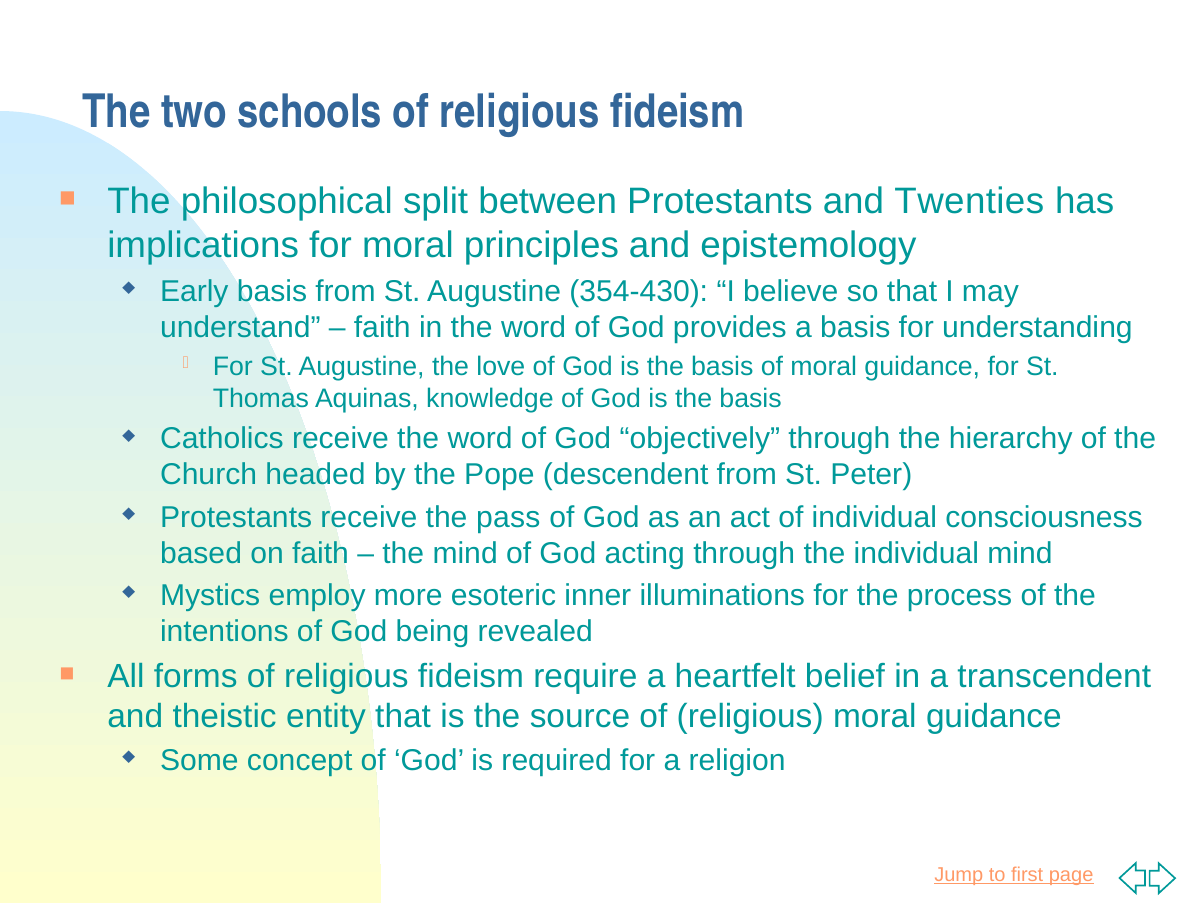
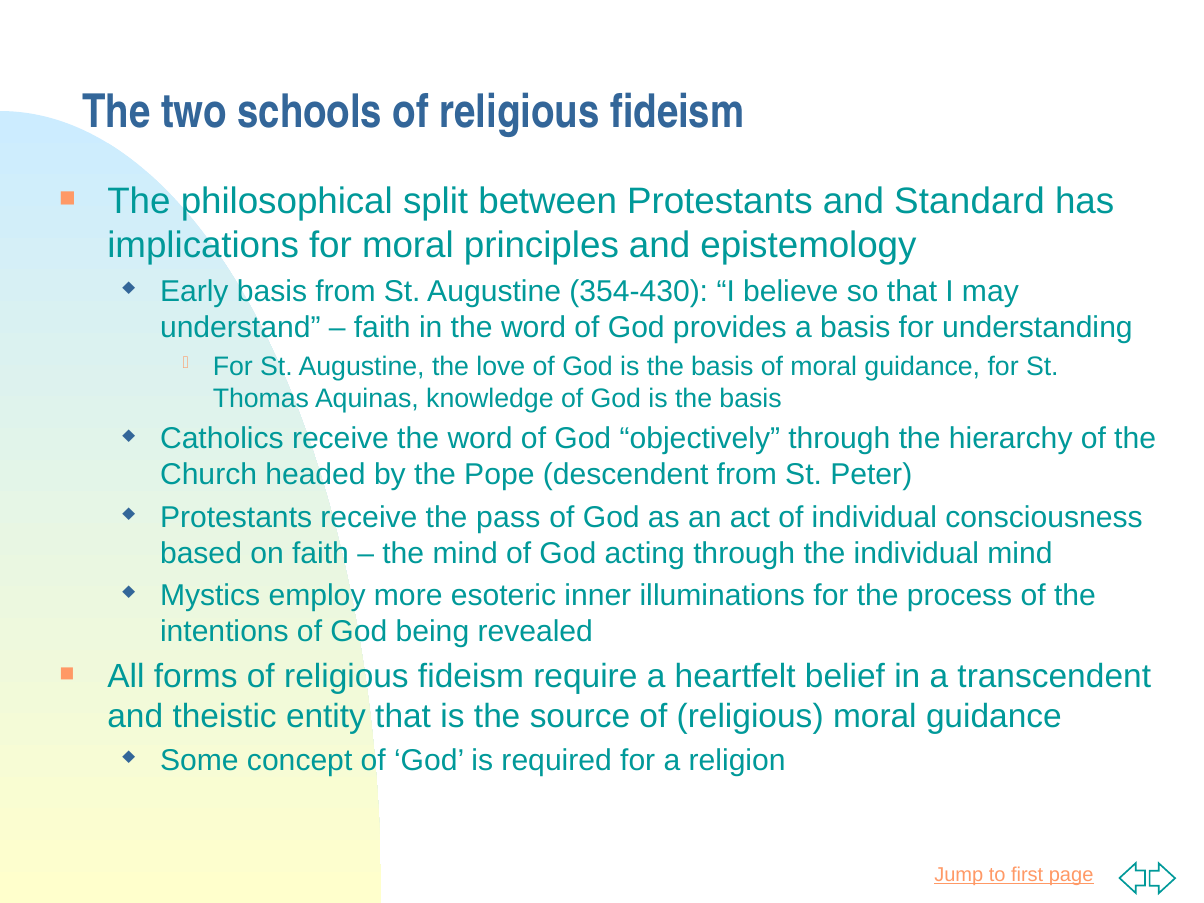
Twenties: Twenties -> Standard (969, 201)
